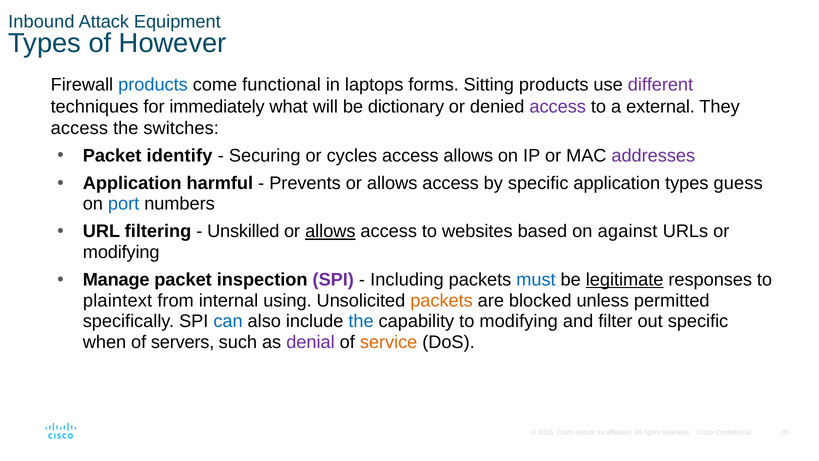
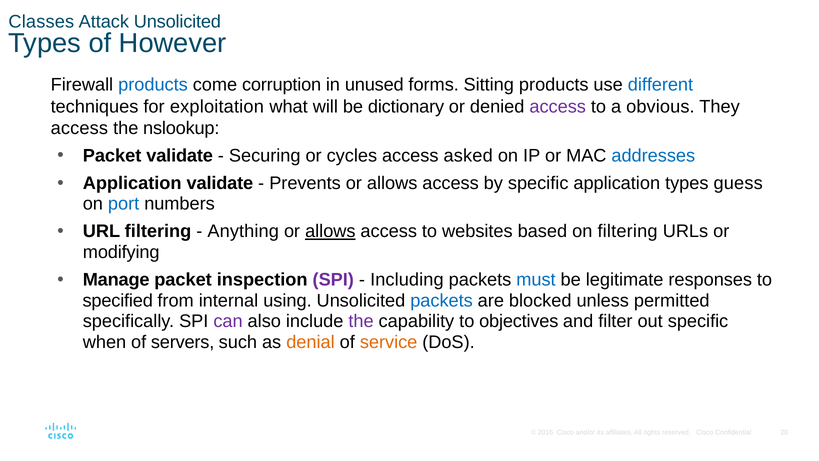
Inbound: Inbound -> Classes (41, 22)
Attack Equipment: Equipment -> Unsolicited (177, 22)
functional: functional -> corruption (282, 85)
laptops: laptops -> unused (374, 85)
different colour: purple -> blue (660, 85)
immediately: immediately -> exploitation (217, 106)
external: external -> obvious (660, 106)
switches: switches -> nslookup (181, 128)
Packet identify: identify -> validate (180, 155)
access allows: allows -> asked (468, 155)
addresses colour: purple -> blue (653, 155)
Application harmful: harmful -> validate (220, 183)
Unskilled: Unskilled -> Anything (243, 231)
on against: against -> filtering (628, 231)
legitimate underline: present -> none (625, 280)
plaintext: plaintext -> specified (118, 300)
packets colour: orange -> blue (442, 300)
can colour: blue -> purple (228, 321)
the colour: blue -> purple (361, 321)
to modifying: modifying -> objectives (519, 321)
denial colour: purple -> orange (310, 342)
